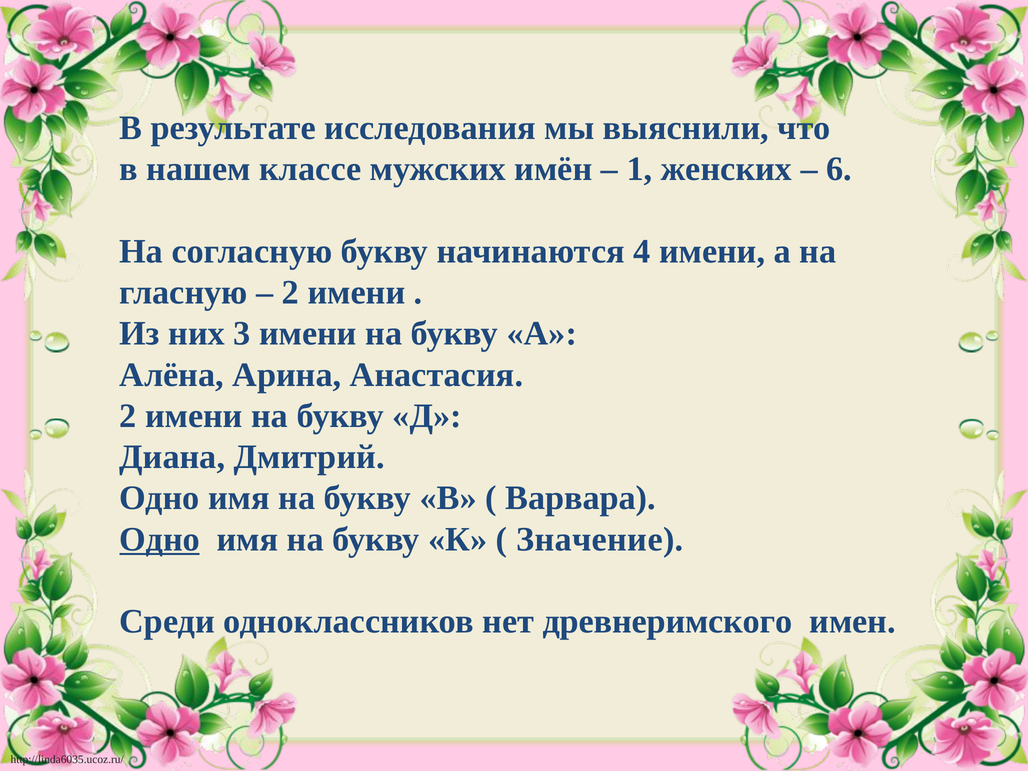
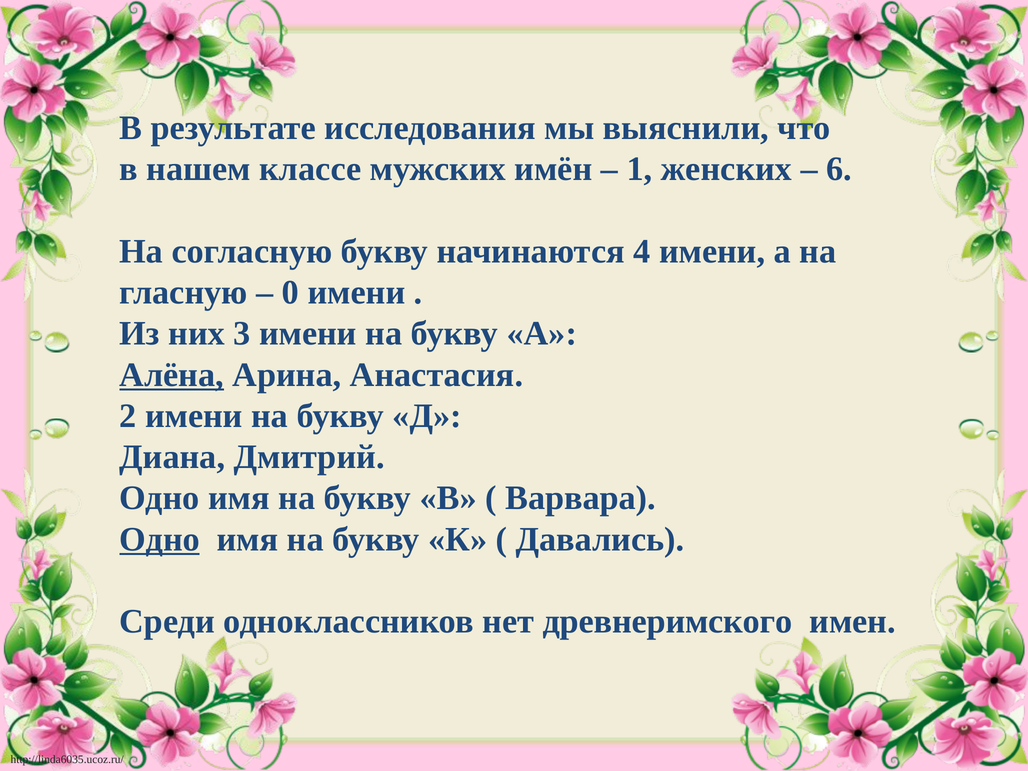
2: 2 -> 0 (290, 293)
Алёна underline: none -> present (172, 375)
Значение: Значение -> Давались (600, 539)
